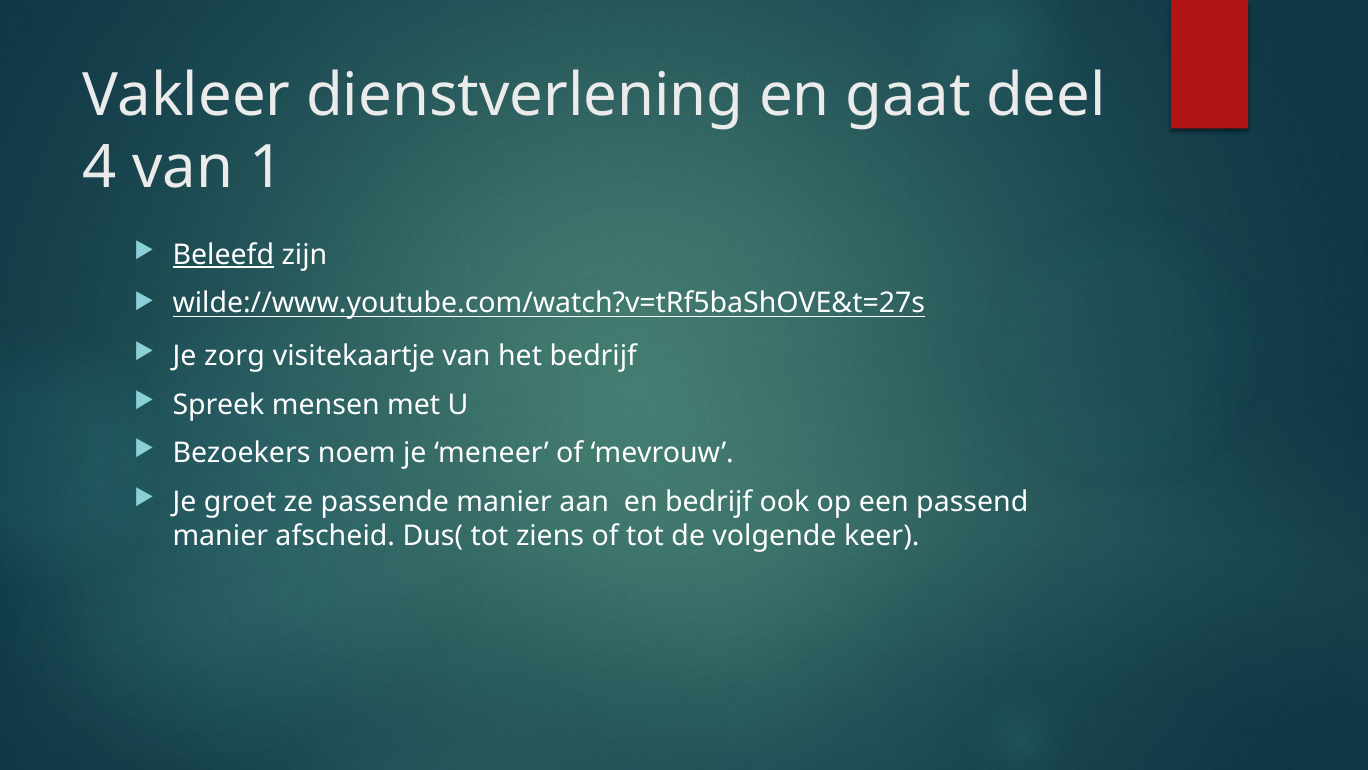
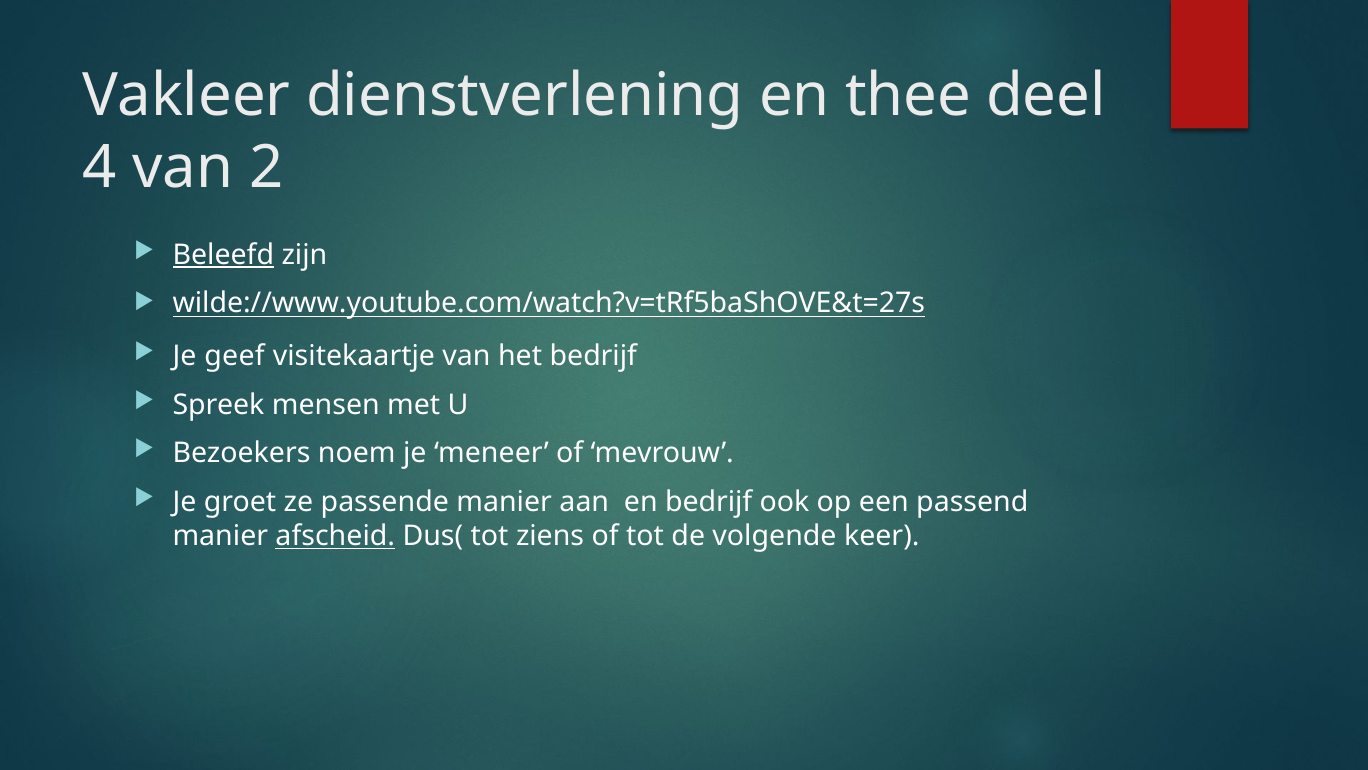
gaat: gaat -> thee (908, 96)
1: 1 -> 2 (266, 168)
zorg: zorg -> geef (235, 356)
afscheid underline: none -> present (335, 536)
